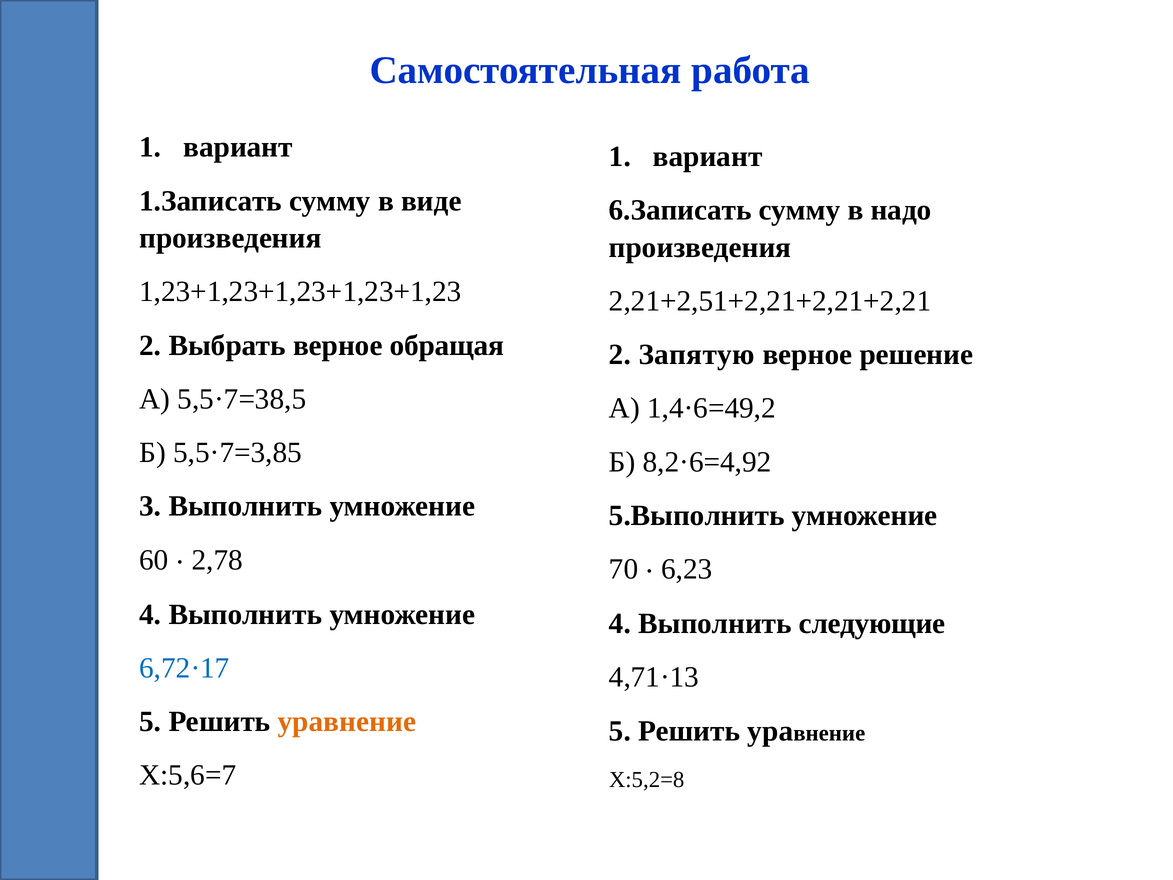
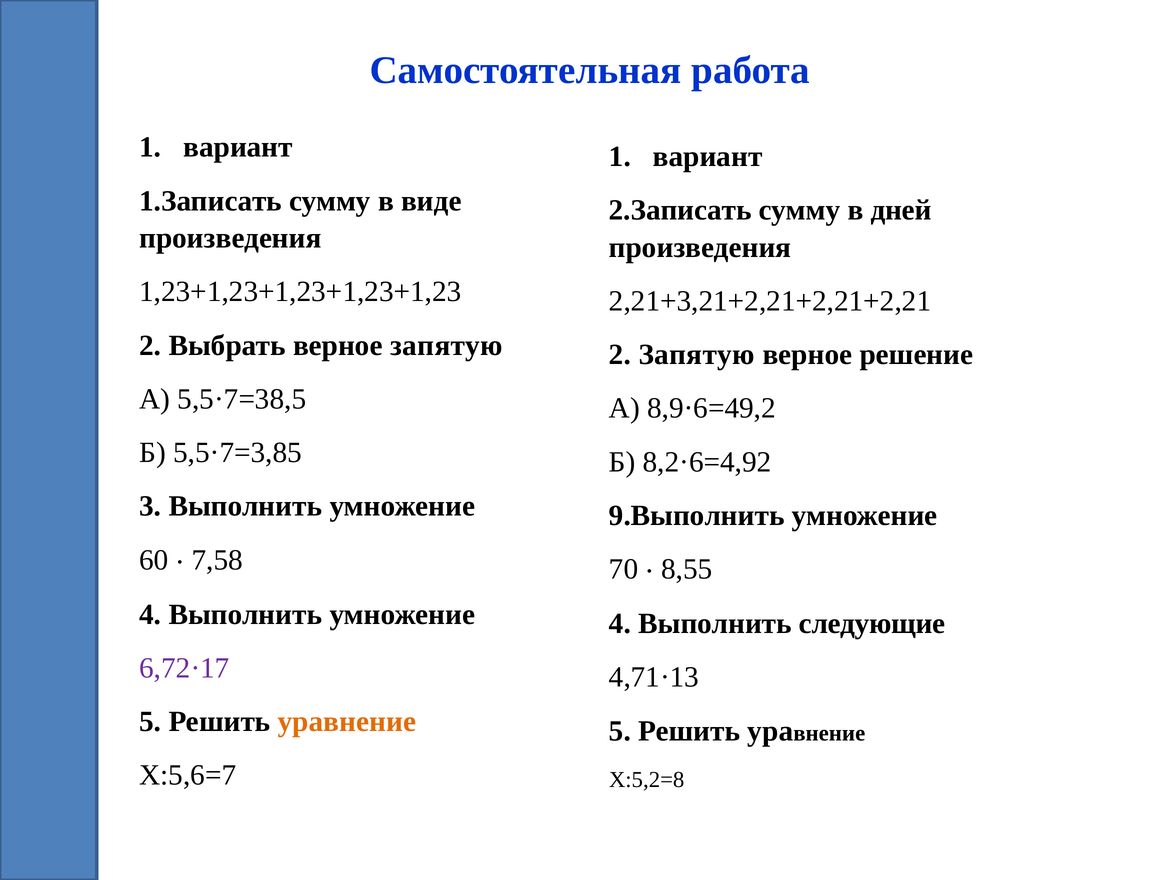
6.Записать: 6.Записать -> 2.Записать (680, 210)
надо: надо -> дней (901, 210)
2,21+2,51+2,21+2,21+2,21: 2,21+2,51+2,21+2,21+2,21 -> 2,21+3,21+2,21+2,21+2,21 (770, 301)
верное обращая: обращая -> запятую (447, 345)
1,4·6=49,2: 1,4·6=49,2 -> 8,9·6=49,2 (711, 408)
5.Выполнить: 5.Выполнить -> 9.Выполнить (697, 515)
2,78: 2,78 -> 7,58 (217, 560)
6,23: 6,23 -> 8,55 (687, 569)
6,72·17 colour: blue -> purple (184, 668)
